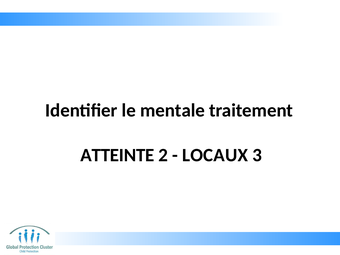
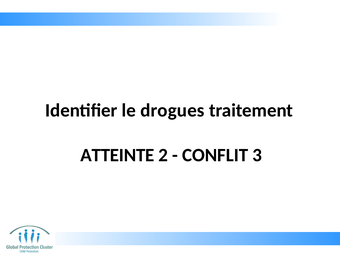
mentale: mentale -> drogues (172, 110)
LOCAUX: LOCAUX -> CONFLIT (215, 155)
